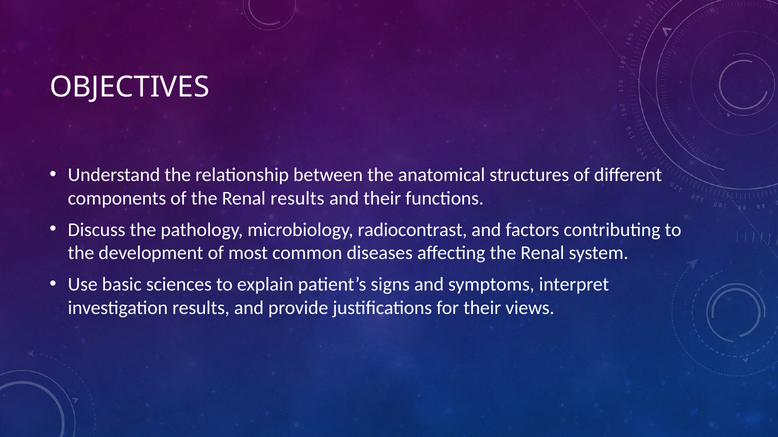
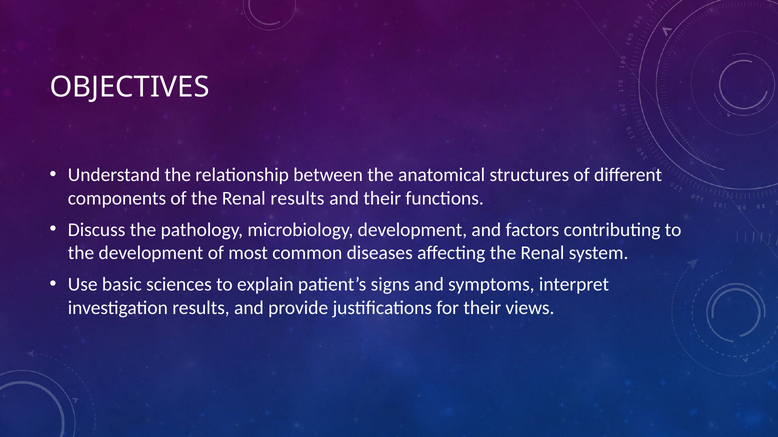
microbiology radiocontrast: radiocontrast -> development (412, 230)
